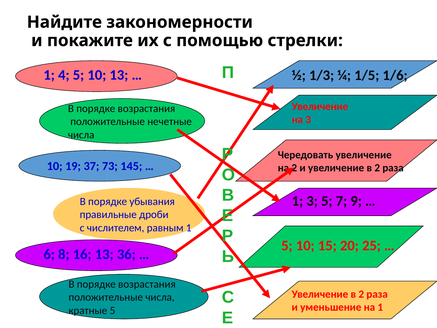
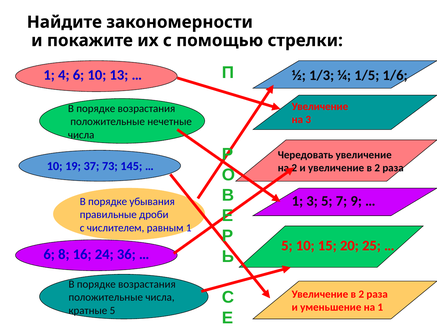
4 5: 5 -> 6 (78, 75)
16 13: 13 -> 24 (104, 254)
